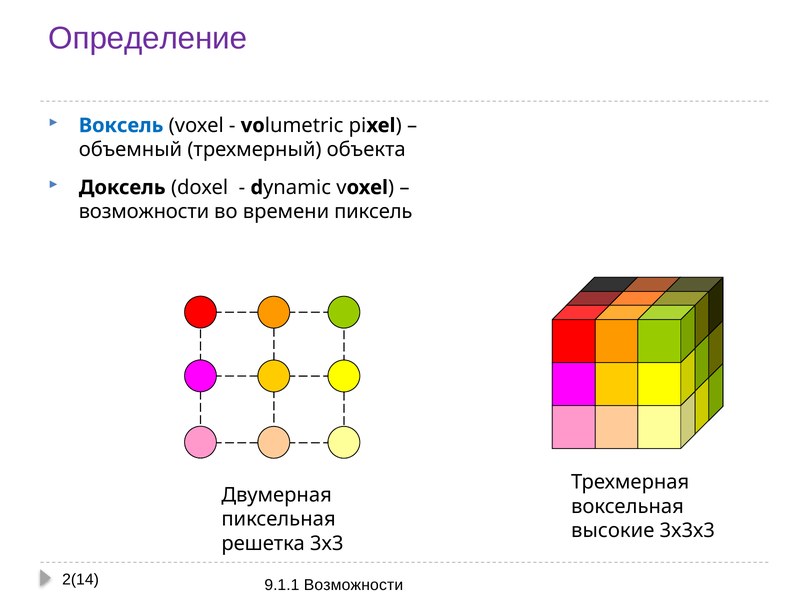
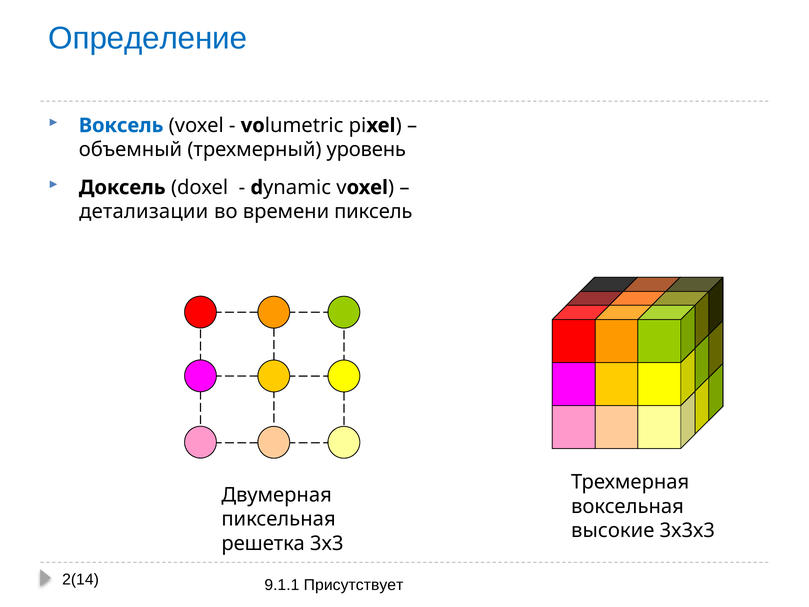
Определение colour: purple -> blue (148, 39)
объекта: объекта -> уровень (366, 150)
возможности: возможности -> детализации (144, 212)
9.1.1 Возможности: Возможности -> Присутствует (354, 585)
